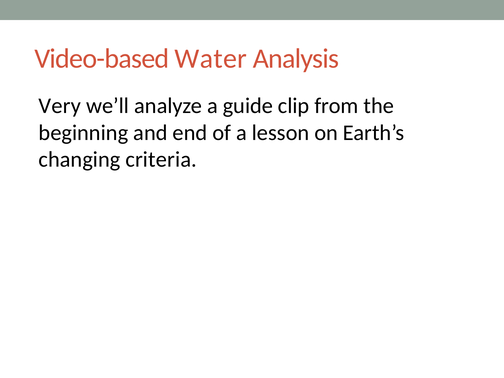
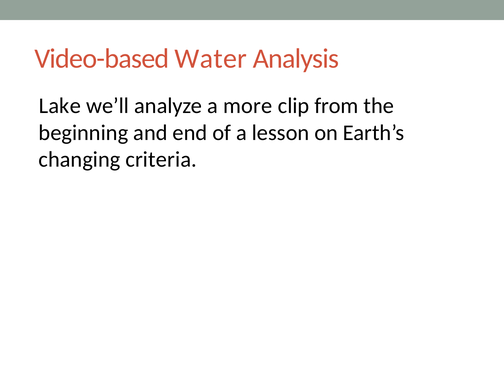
Very: Very -> Lake (60, 106)
guide: guide -> more (248, 106)
